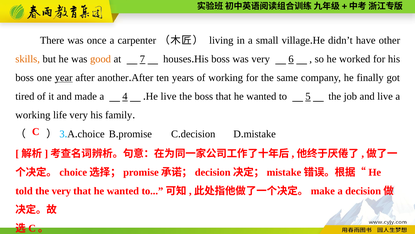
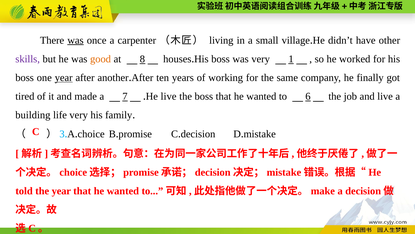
was underline: none -> present (76, 40)
skills colour: orange -> purple (28, 59)
7: 7 -> 8 (142, 59)
6: 6 -> 1 (291, 59)
4: 4 -> 7 (125, 96)
5: 5 -> 6 (308, 96)
working: working -> building (33, 115)
the very: very -> year (61, 191)
